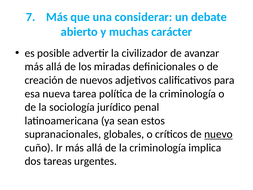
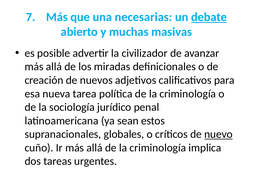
considerar: considerar -> necesarias (144, 17)
debate underline: none -> present (209, 17)
carácter: carácter -> masivas (172, 32)
